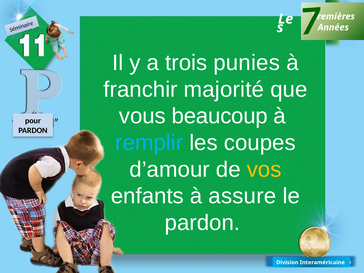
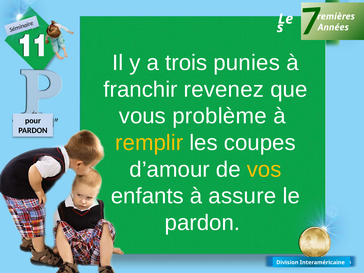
majorité: majorité -> revenez (224, 89)
beaucoup: beaucoup -> problème (220, 116)
remplir colour: light blue -> yellow (149, 143)
